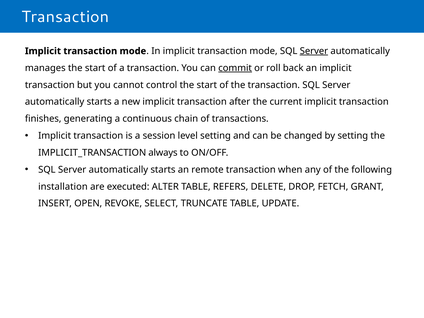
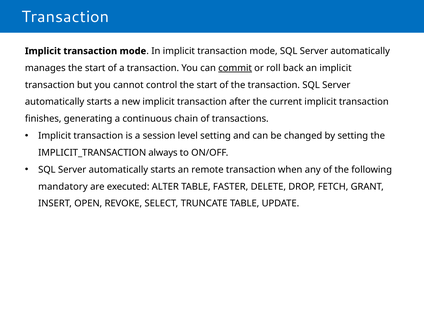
Server underline: present -> none (314, 51)
installation: installation -> mandatory (63, 187)
REFERS: REFERS -> FASTER (231, 187)
